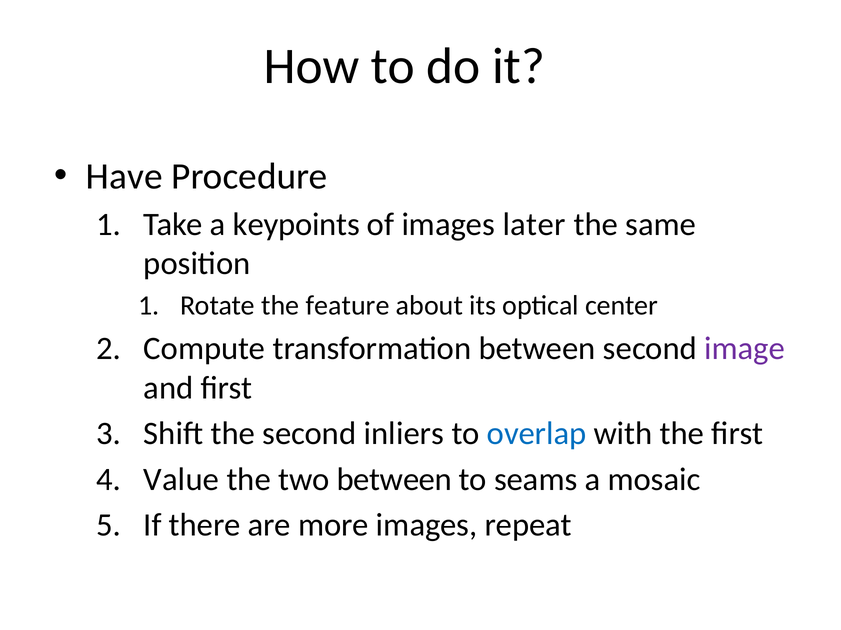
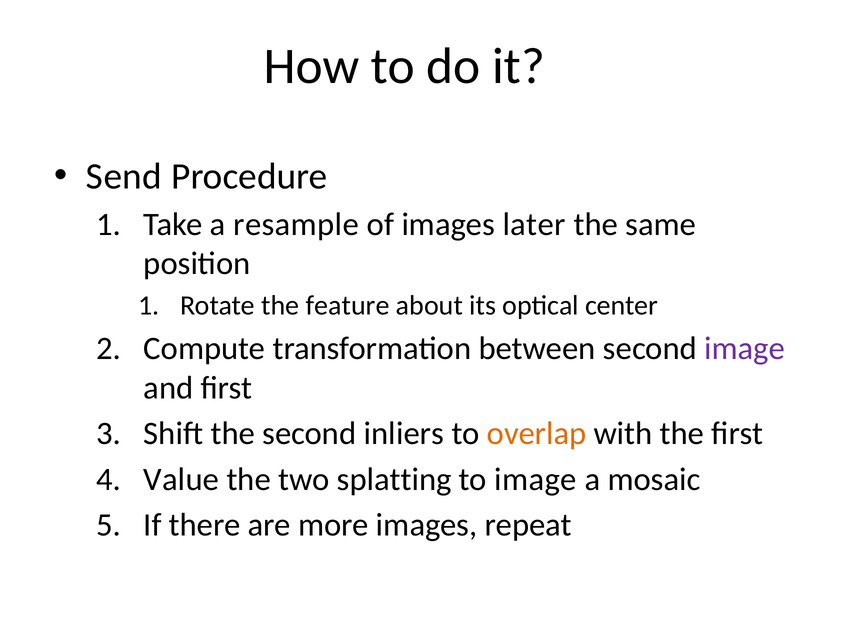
Have: Have -> Send (124, 176)
keypoints: keypoints -> resample (296, 225)
overlap colour: blue -> orange (537, 434)
two between: between -> splatting (394, 480)
to seams: seams -> image (535, 480)
